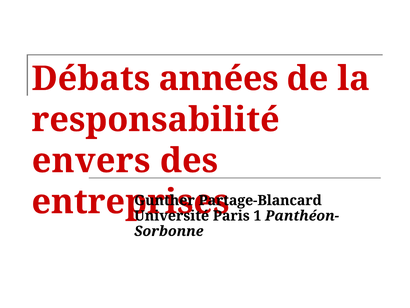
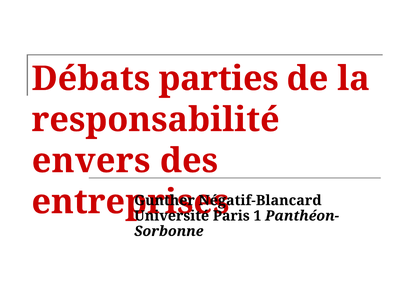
années: années -> parties (219, 79)
Partage-Blancard: Partage-Blancard -> Négatif-Blancard (260, 200)
